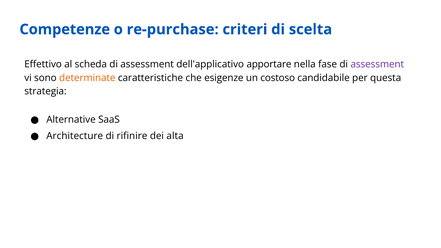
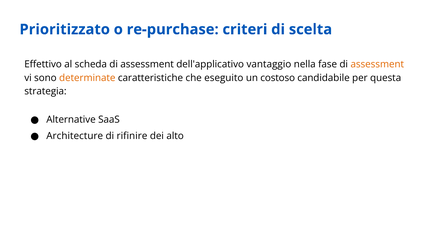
Competenze: Competenze -> Prioritizzato (65, 29)
apportare: apportare -> vantaggio (269, 64)
assessment colour: purple -> orange (377, 64)
esigenze: esigenze -> eseguito (224, 78)
alta: alta -> alto (175, 136)
